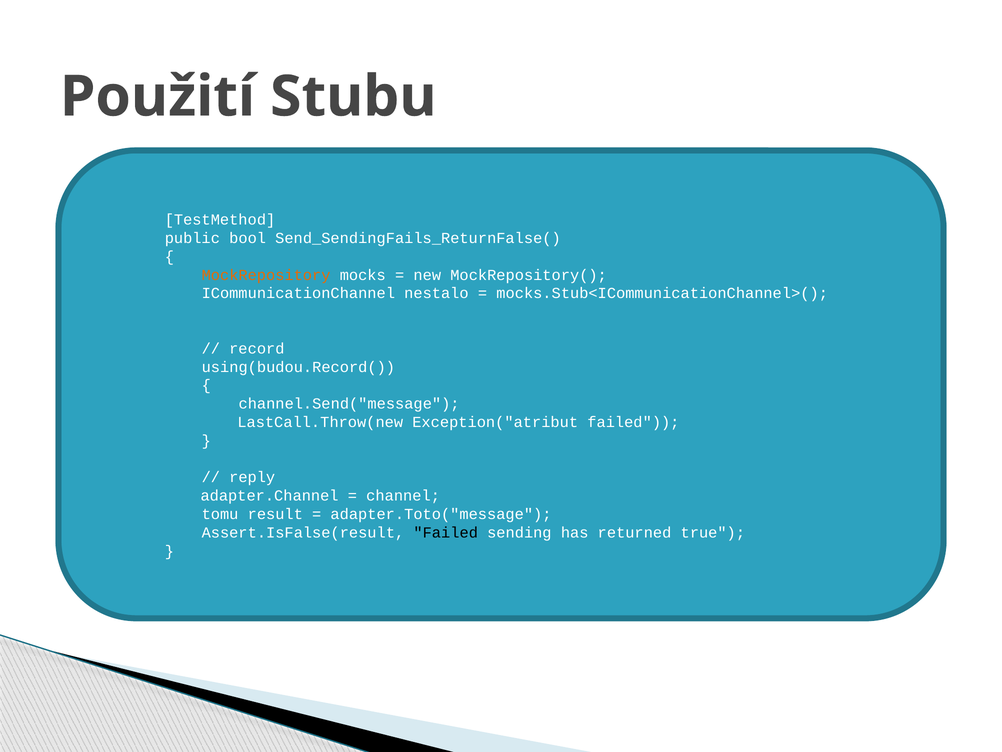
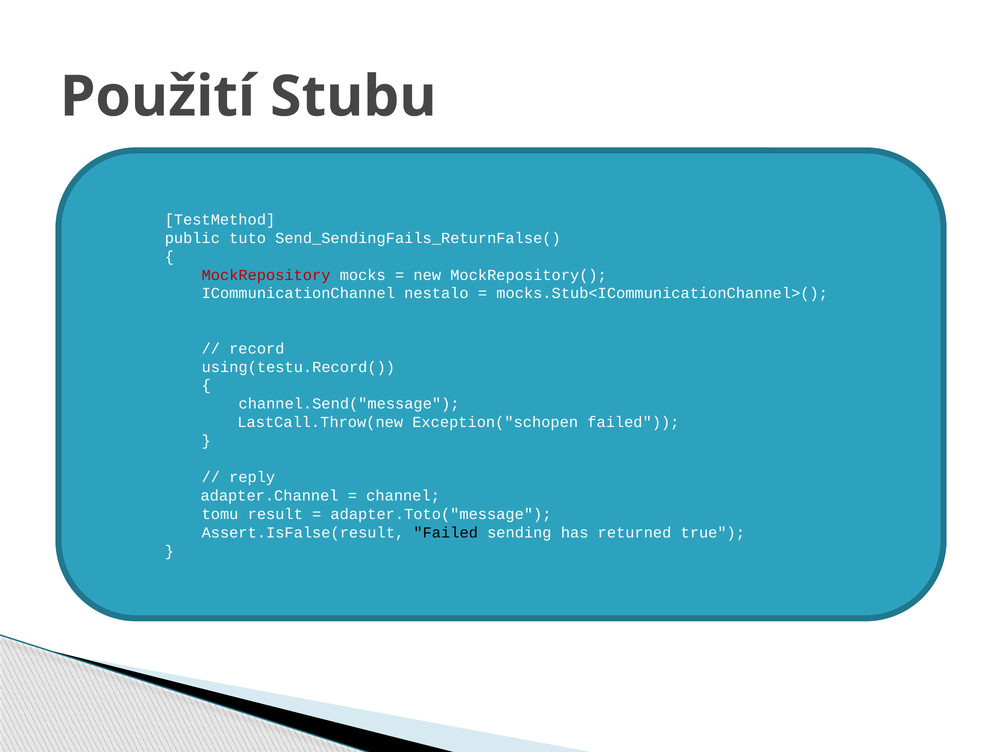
bool: bool -> tuto (248, 238)
MockRepository colour: orange -> red (266, 275)
using(budou.Record(: using(budou.Record( -> using(testu.Record( (298, 367)
Exception("atribut: Exception("atribut -> Exception("schopen (495, 422)
